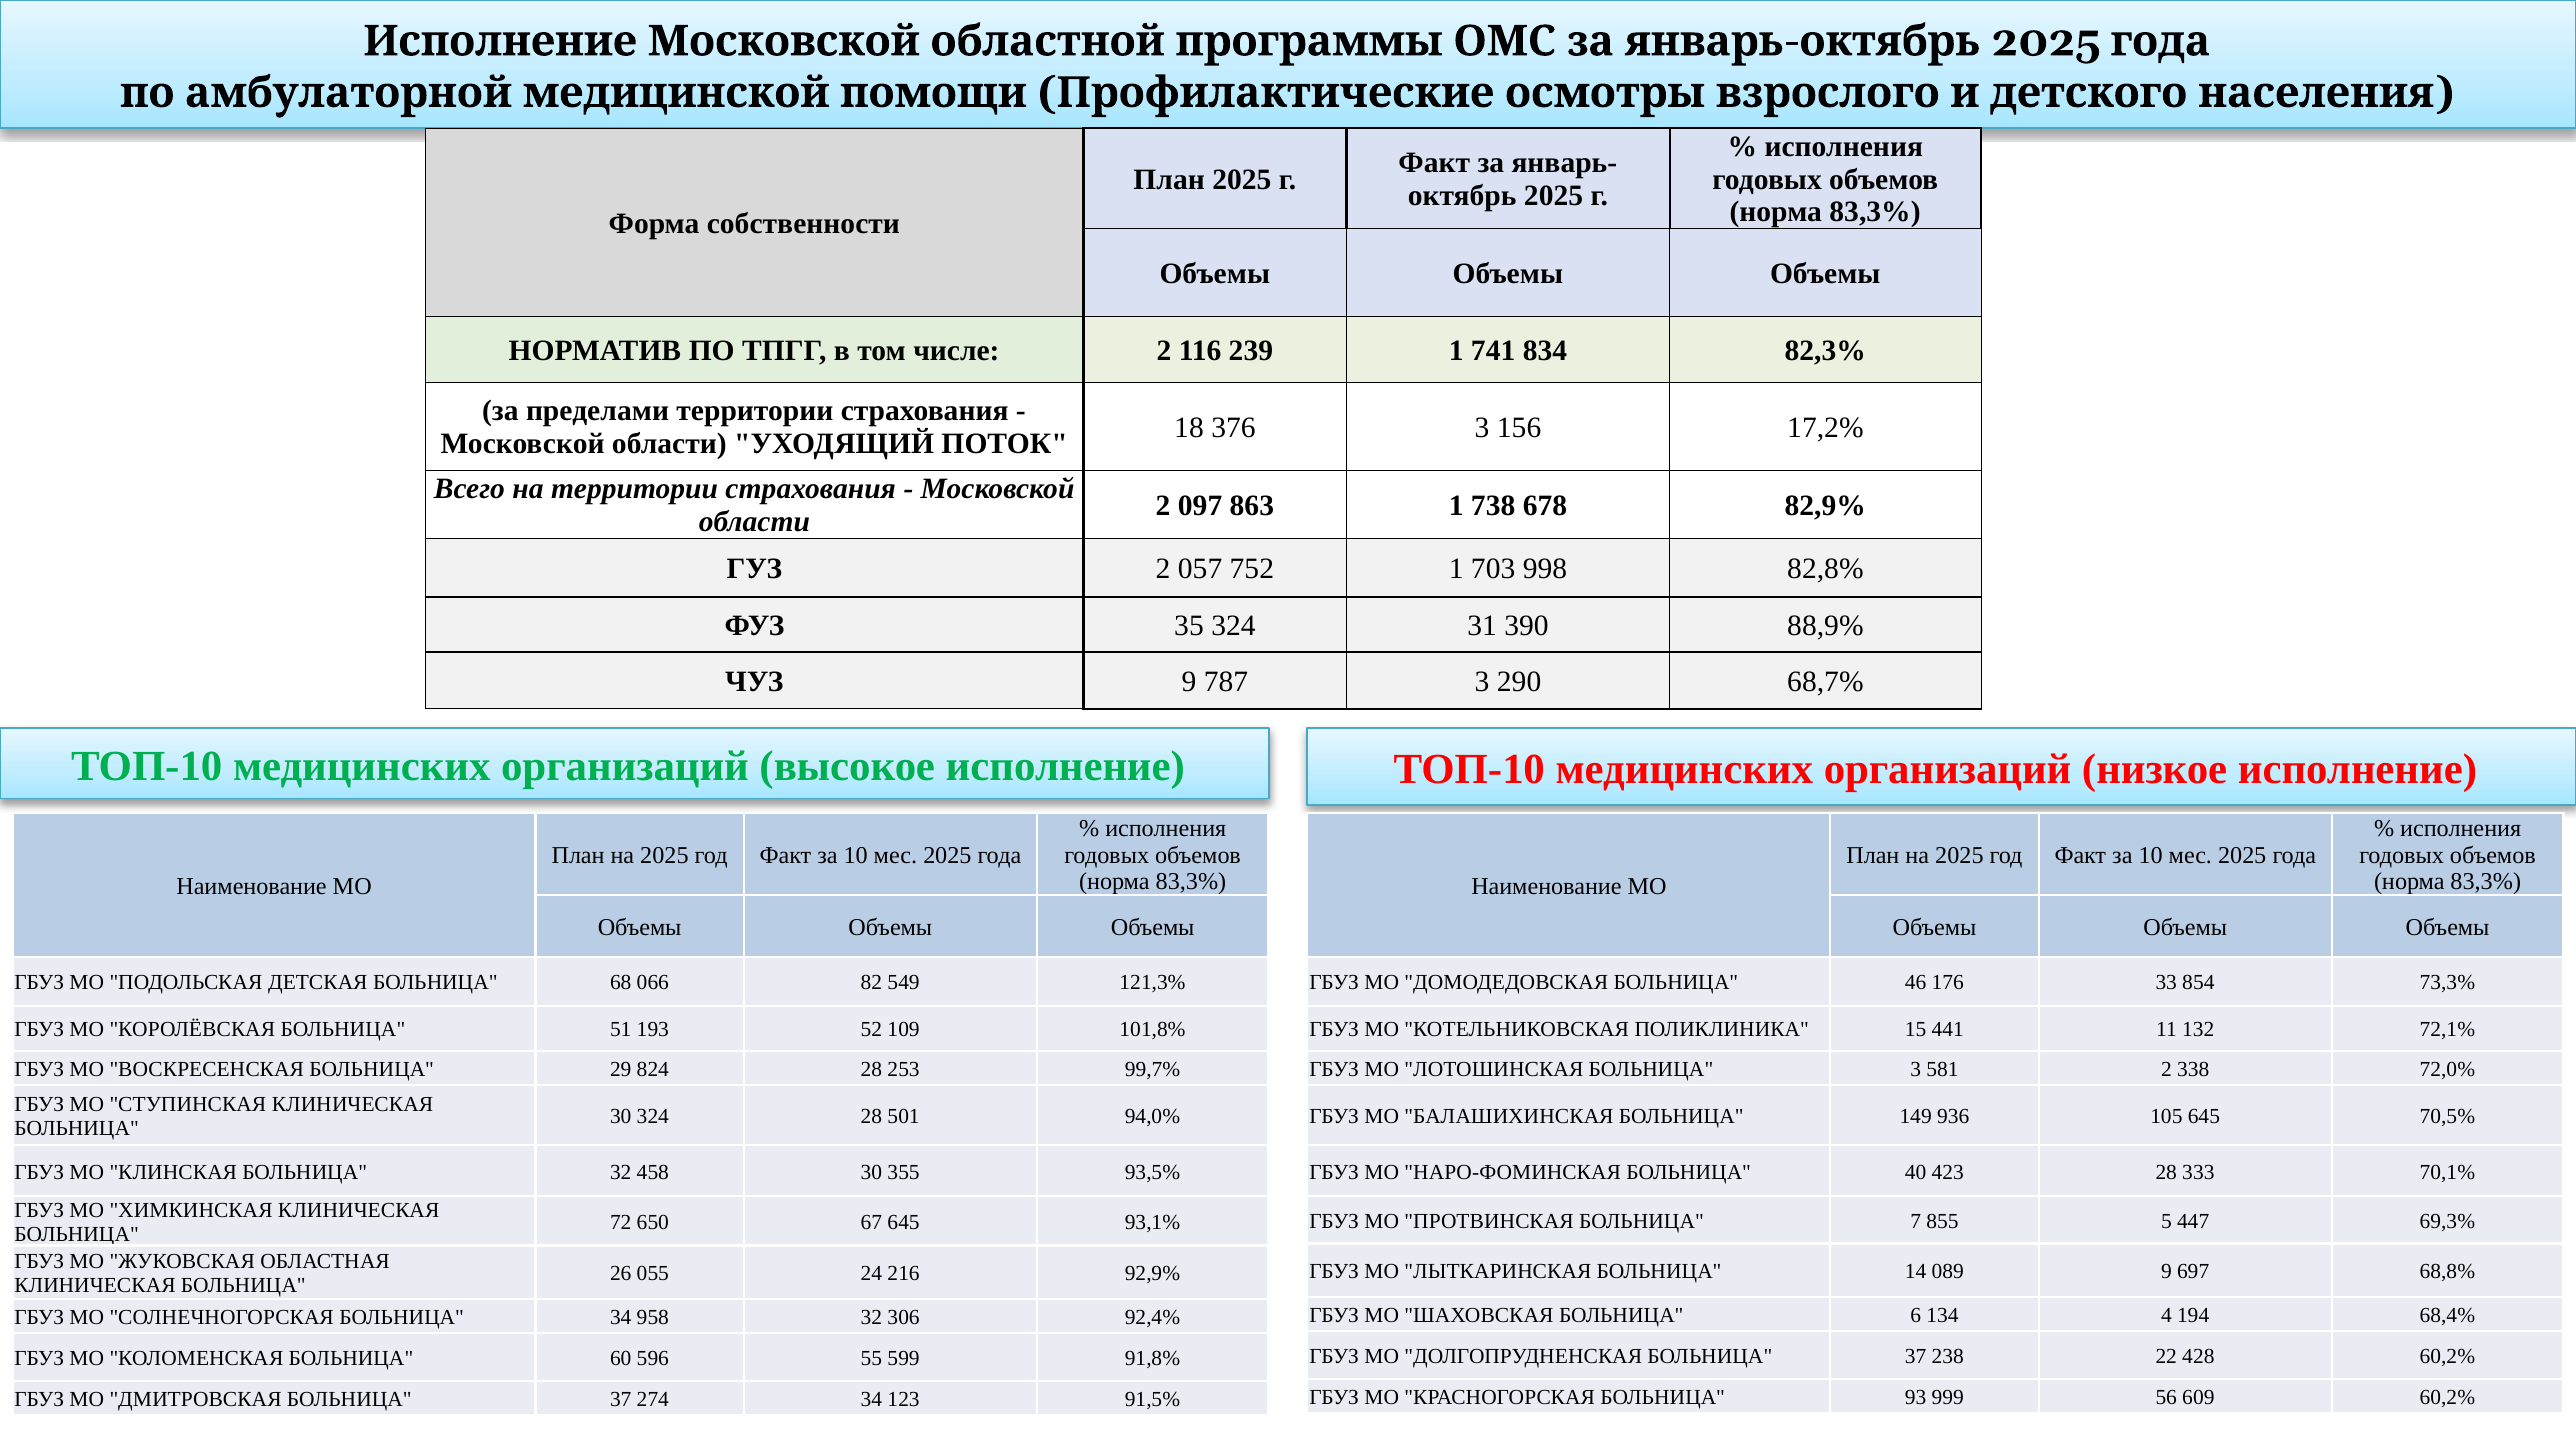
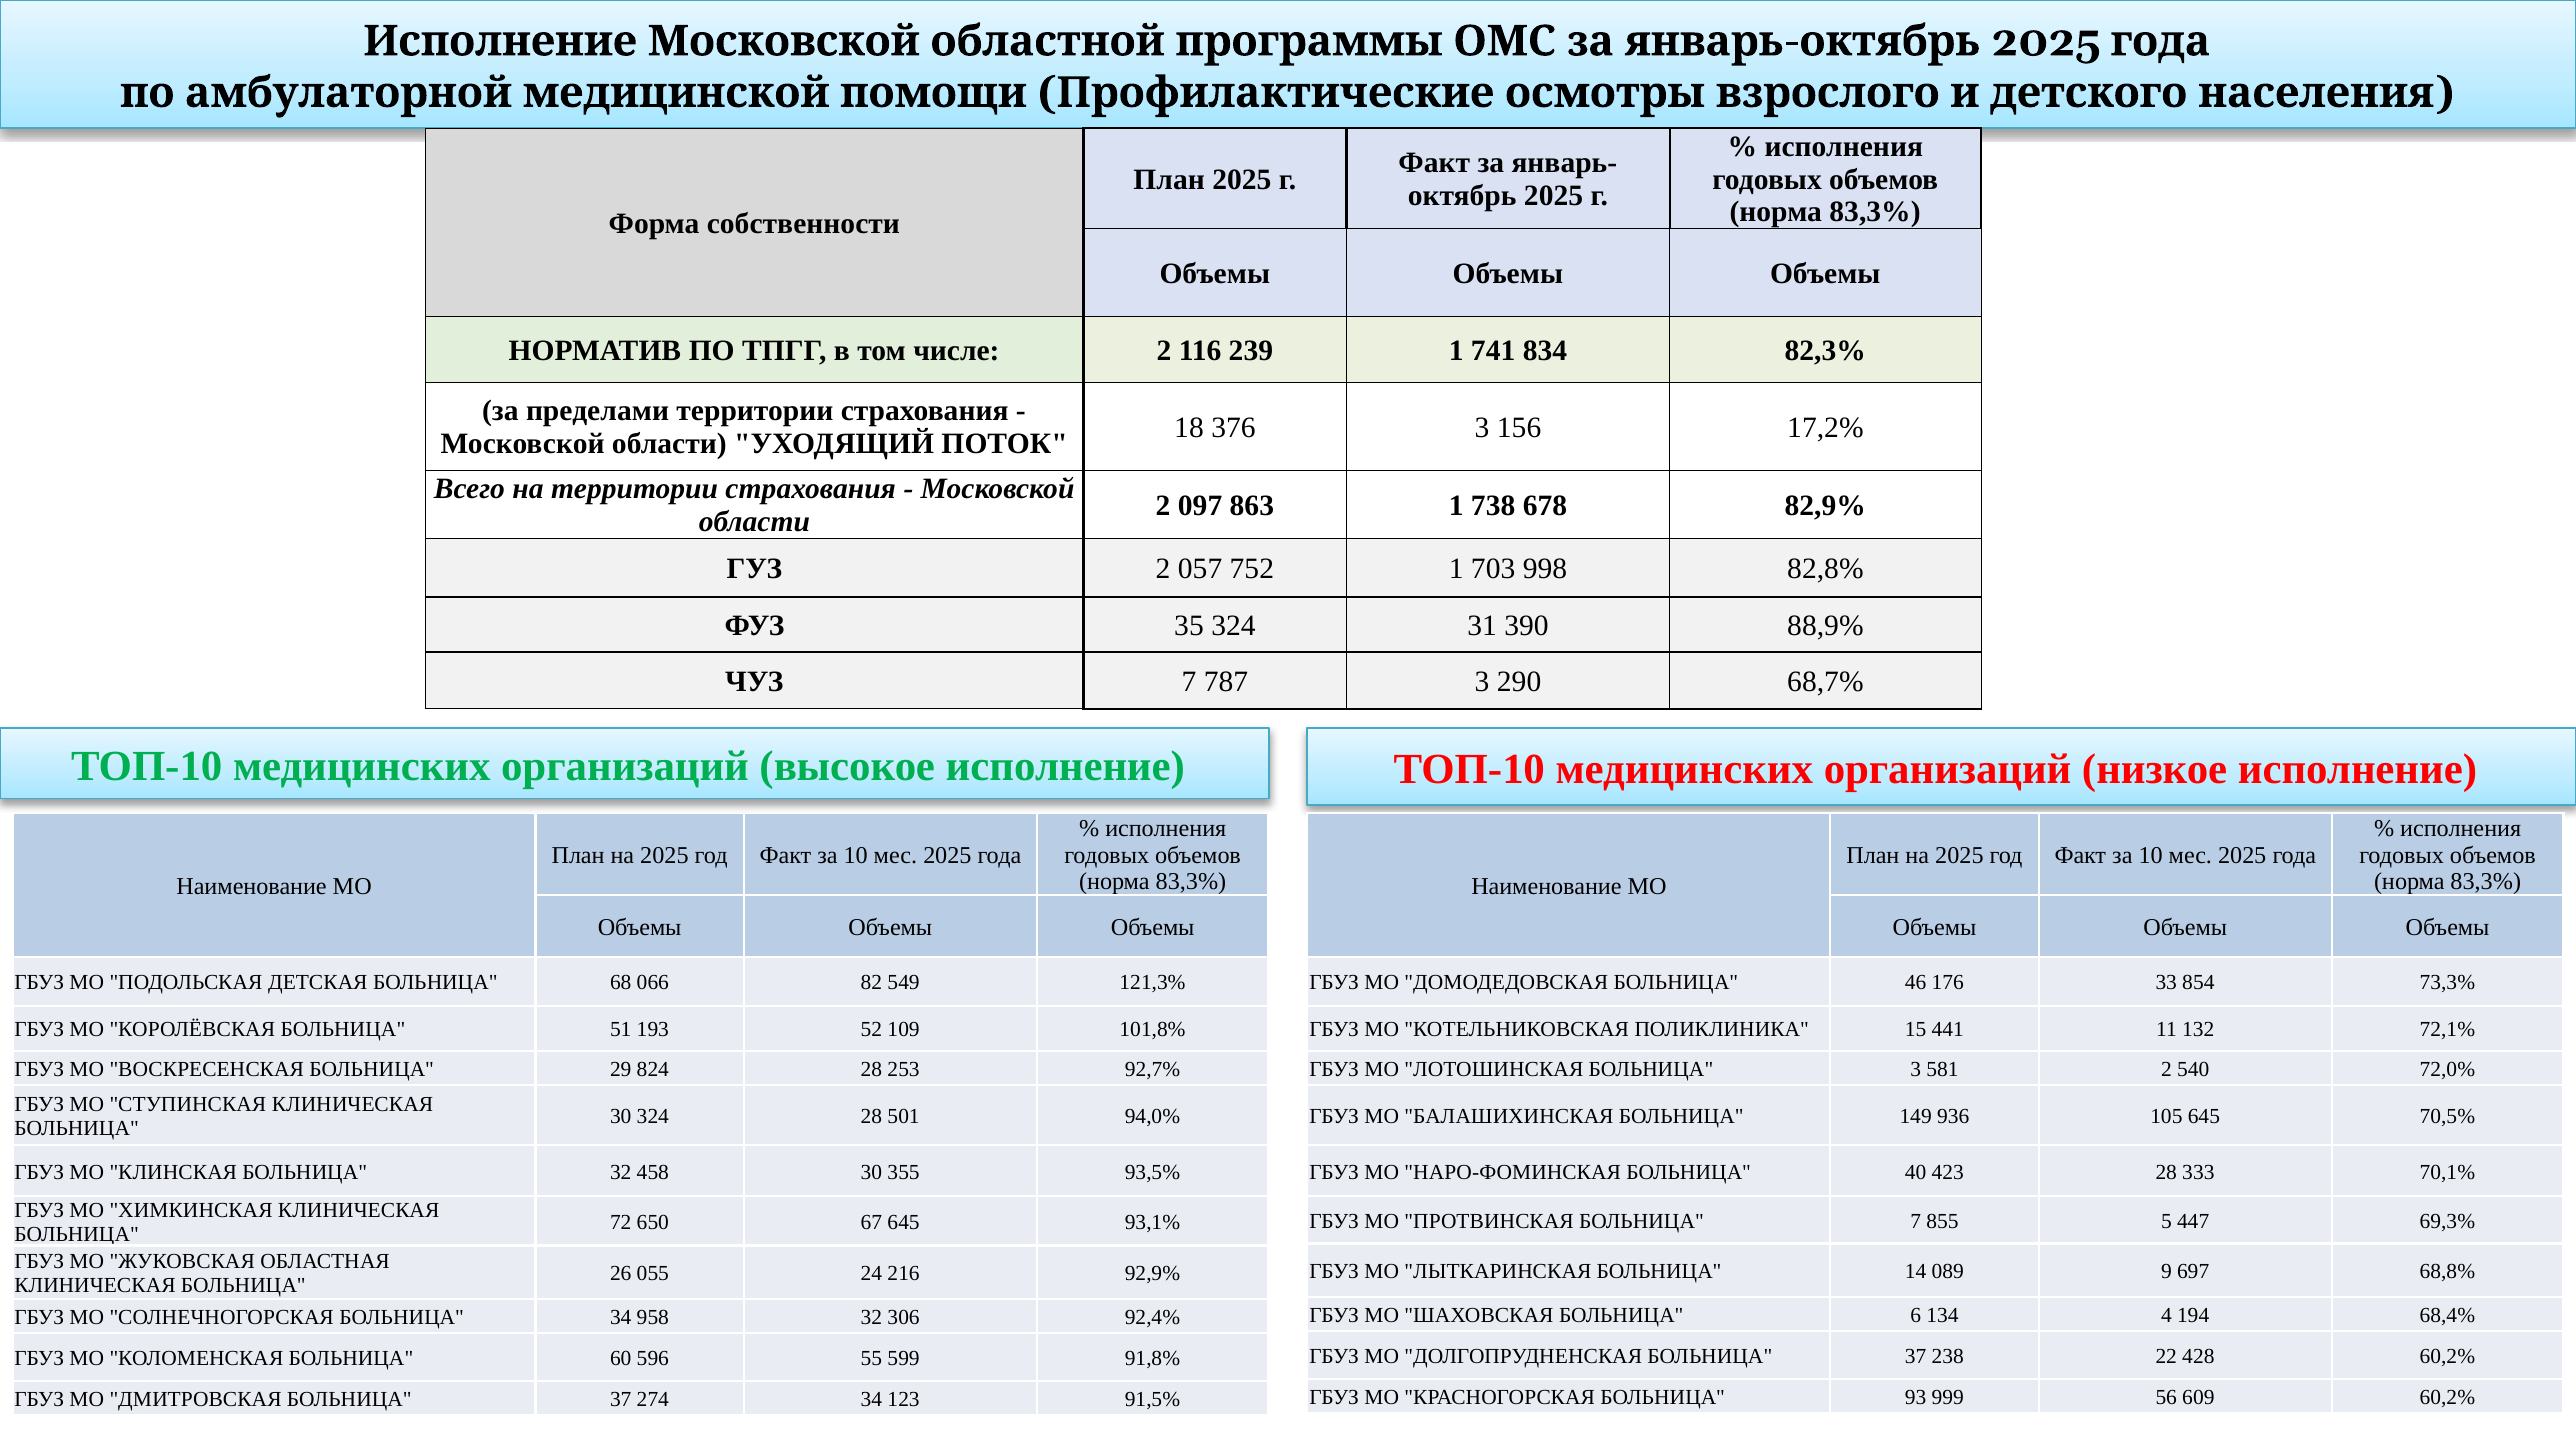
ЧУЗ 9: 9 -> 7 (1189, 682)
99,7%: 99,7% -> 92,7% (1153, 1070)
338: 338 -> 540 (2193, 1070)
